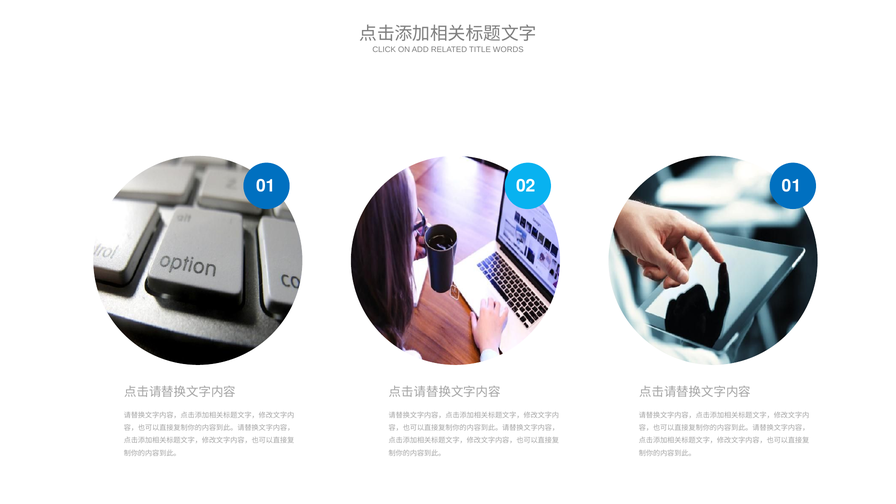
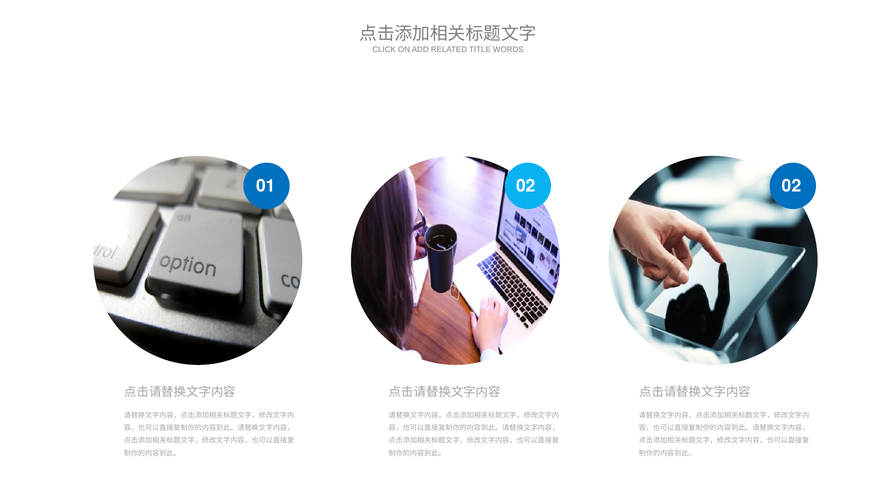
02 01: 01 -> 02 (792, 186)
